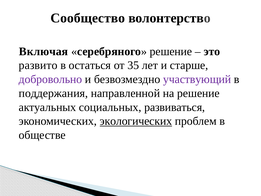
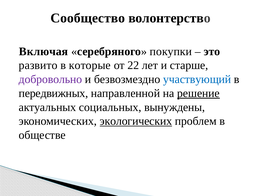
серебряного решение: решение -> покупки (171, 51)
остаться: остаться -> которые (90, 65)
35: 35 -> 22 (133, 65)
участвующий colour: purple -> blue (197, 79)
поддержания: поддержания -> передвижных (53, 93)
решение underline: none -> present (198, 93)
развиваться: развиваться -> вынуждены (175, 107)
